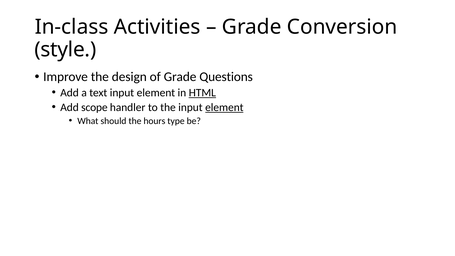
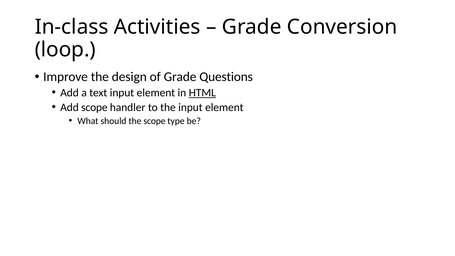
style: style -> loop (65, 49)
element underline: present -> none (224, 107)
the hours: hours -> scope (154, 121)
